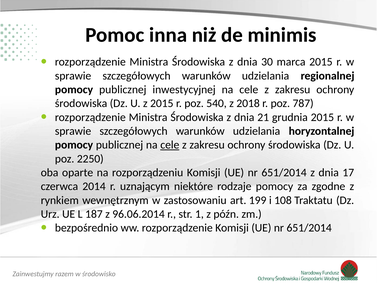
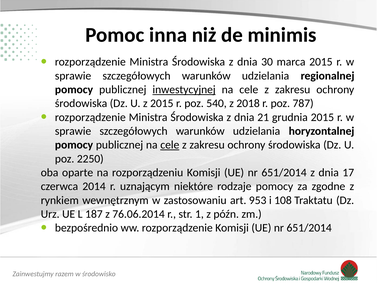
inwestycyjnej underline: none -> present (184, 89)
199: 199 -> 953 (258, 200)
96.06.2014: 96.06.2014 -> 76.06.2014 (139, 214)
